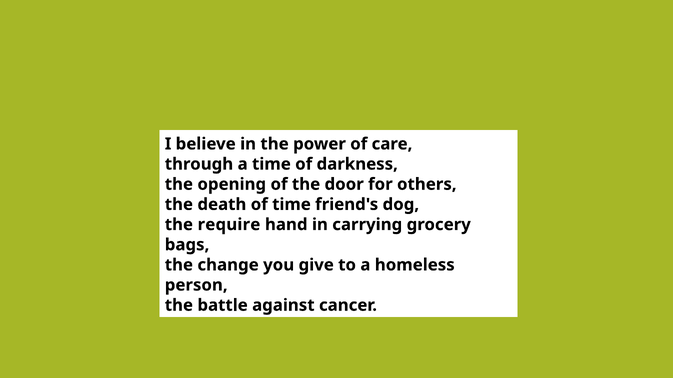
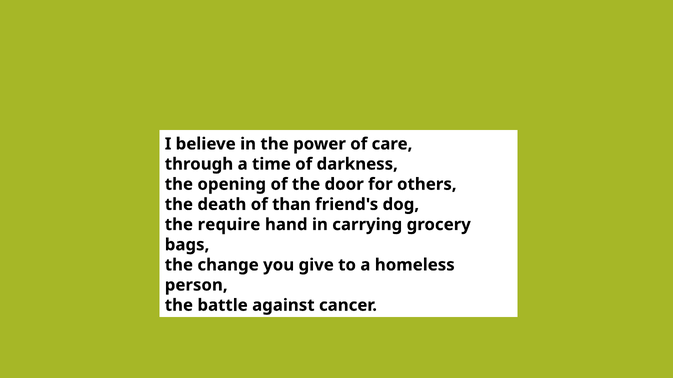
of time: time -> than (292, 205)
